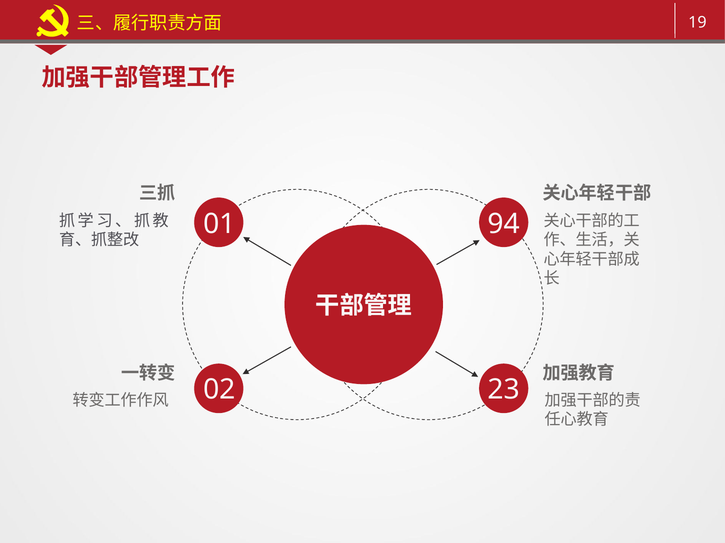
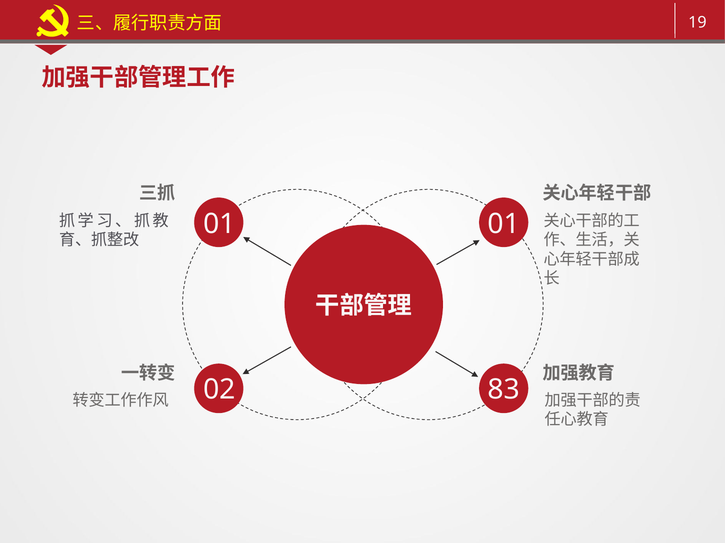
01 94: 94 -> 01 (504, 224)
23: 23 -> 83 (504, 390)
